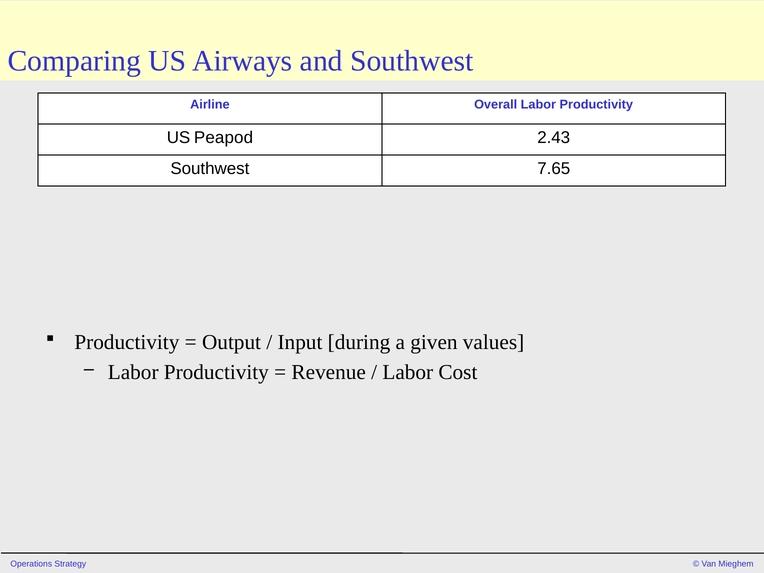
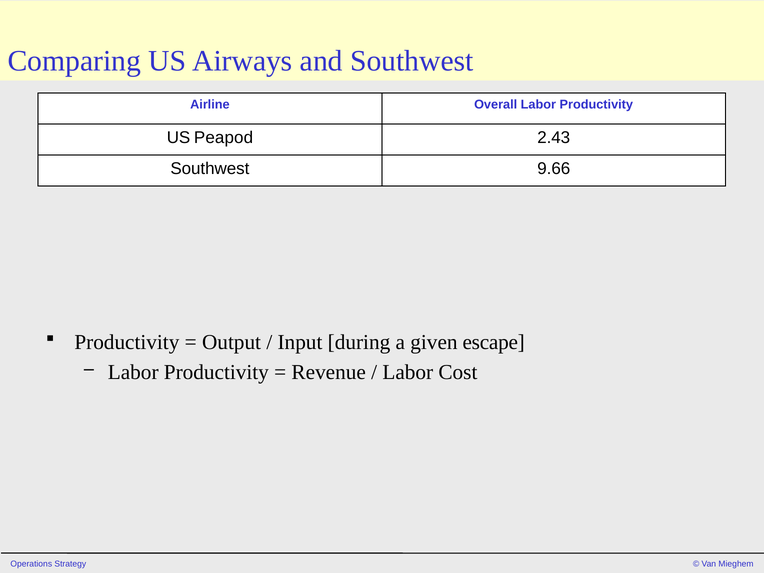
7.65: 7.65 -> 9.66 (554, 169)
values: values -> escape (494, 342)
